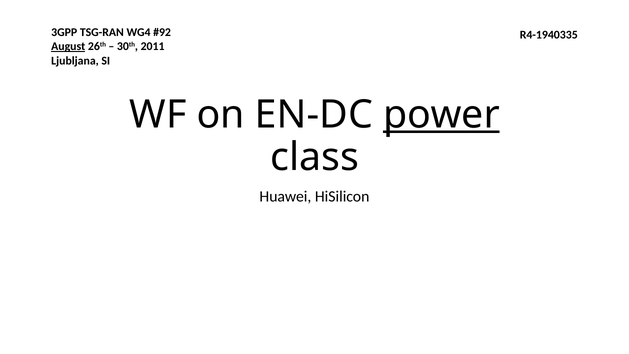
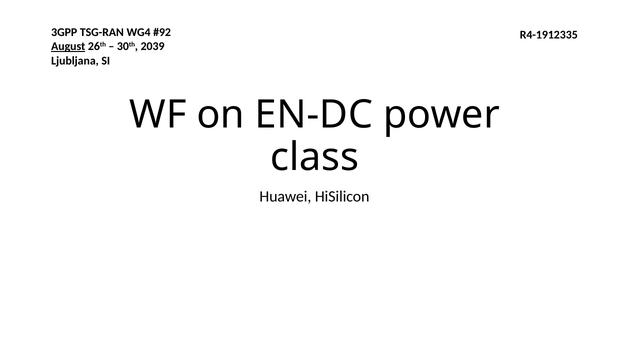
R4-1940335: R4-1940335 -> R4-1912335 (549, 35)
2011: 2011 -> 2039 (153, 46)
power underline: present -> none (441, 115)
